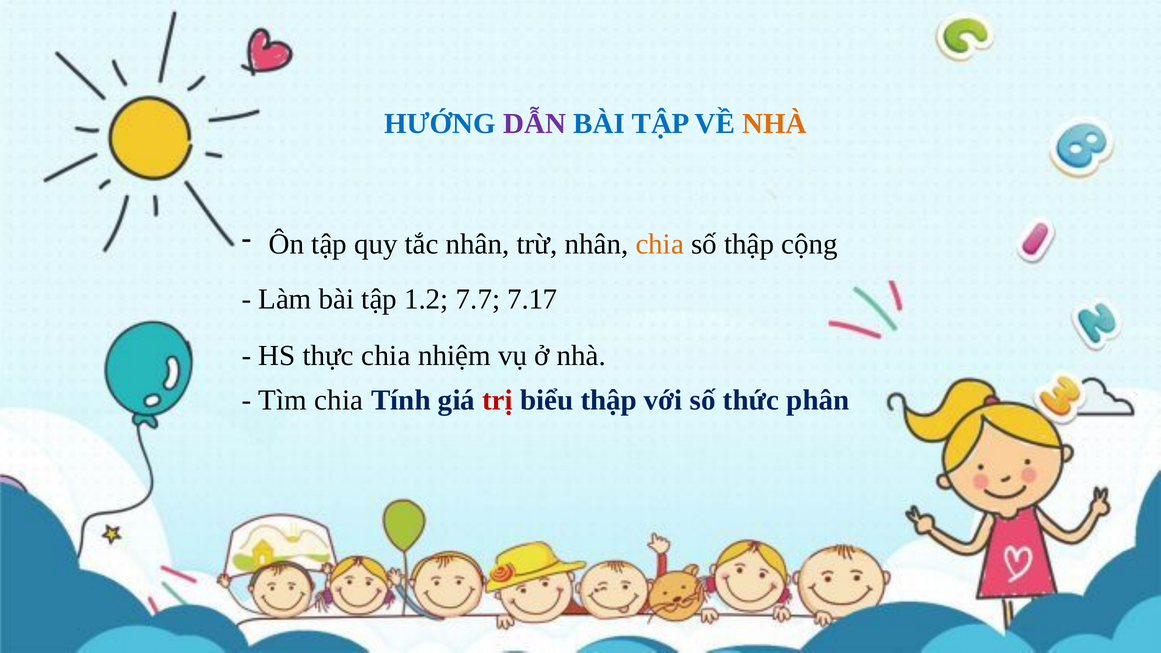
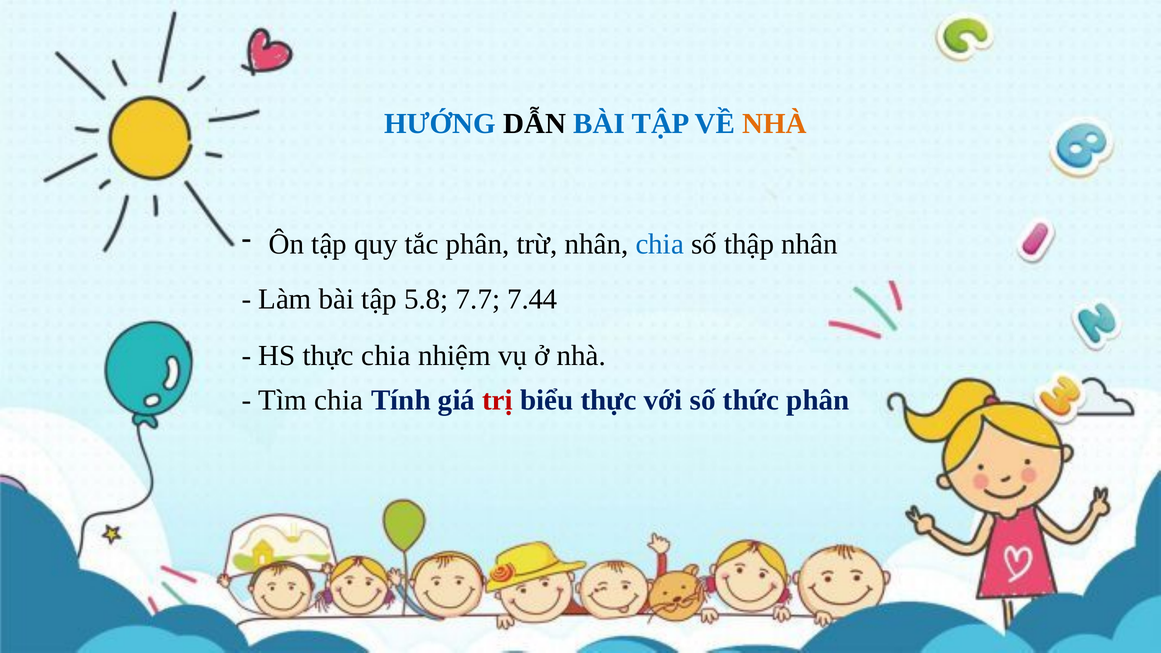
DẪN colour: purple -> black (535, 124)
tắc nhân: nhân -> phân (478, 244)
chia colour: orange -> blue (660, 244)
thập cộng: cộng -> nhân (810, 244)
1.2: 1.2 -> 5.8 (426, 299)
7.17: 7.17 -> 7.44 (532, 299)
biểu thập: thập -> thực (609, 400)
